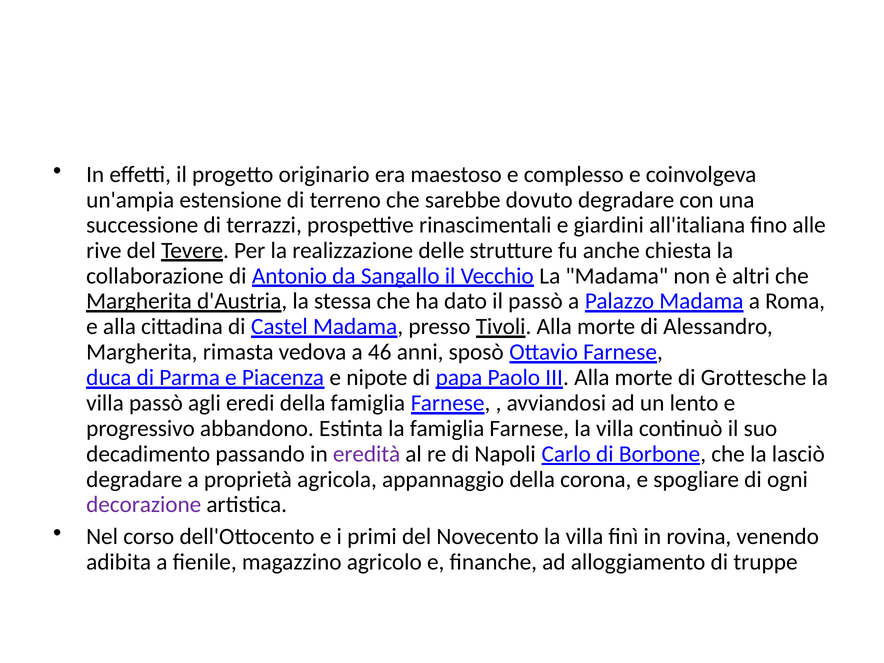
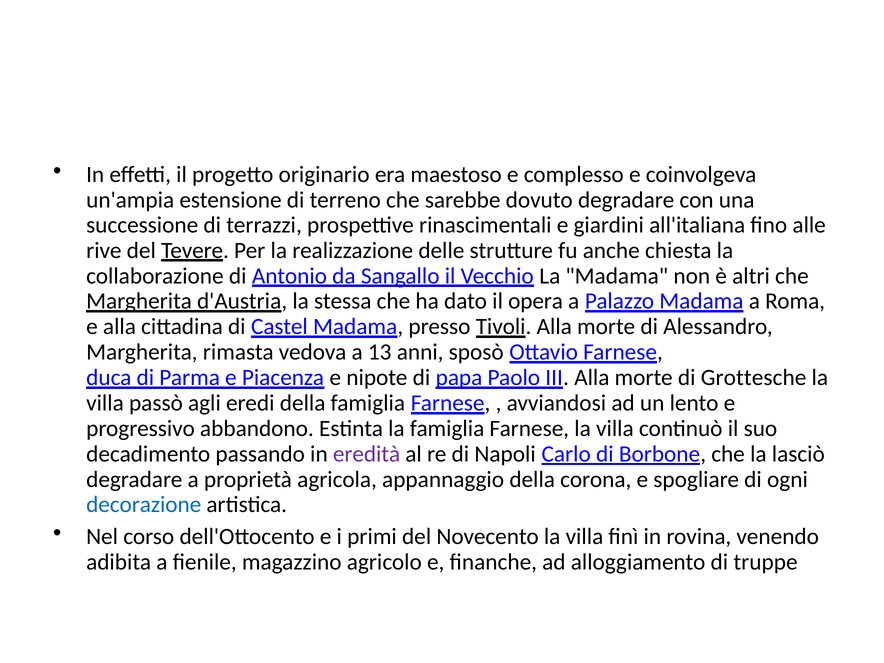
il passò: passò -> opera (536, 301)
46: 46 -> 13 (380, 352)
decorazione colour: purple -> blue (144, 505)
